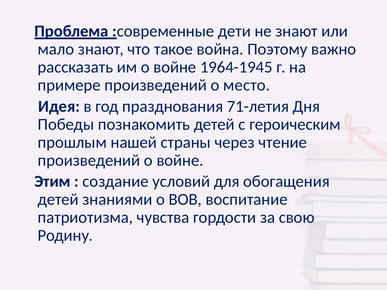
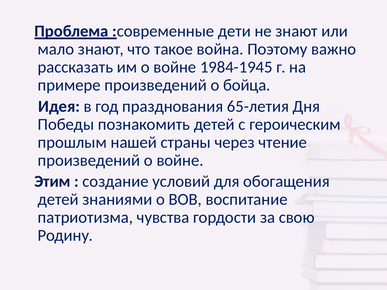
1964-1945: 1964-1945 -> 1984-1945 (236, 67)
место: место -> бойца (247, 85)
71-летия: 71-летия -> 65-летия (258, 106)
